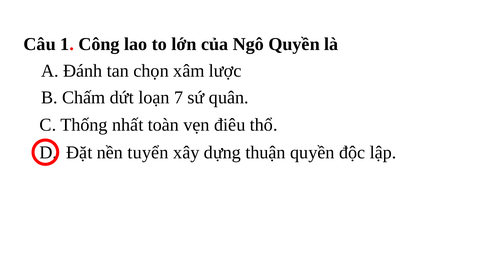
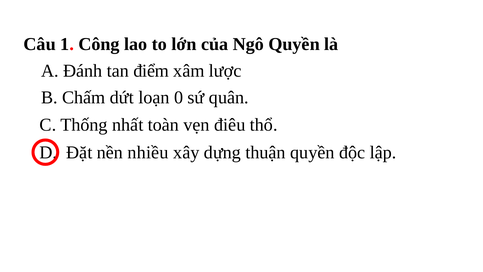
chọn: chọn -> điểm (151, 71)
7: 7 -> 0 (179, 98)
tuyển: tuyển -> nhiều (148, 152)
